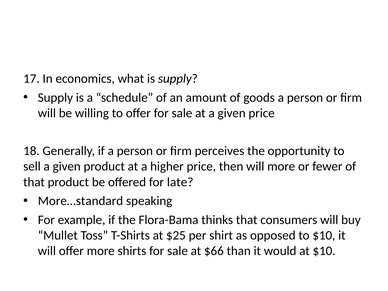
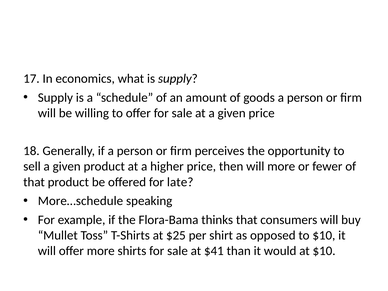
More…standard: More…standard -> More…schedule (80, 201)
$66: $66 -> $41 (214, 251)
